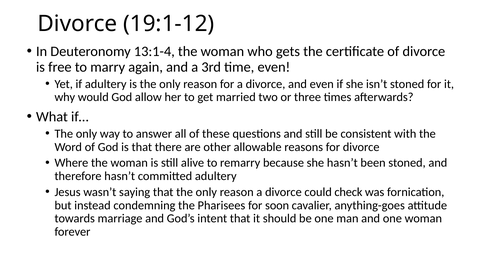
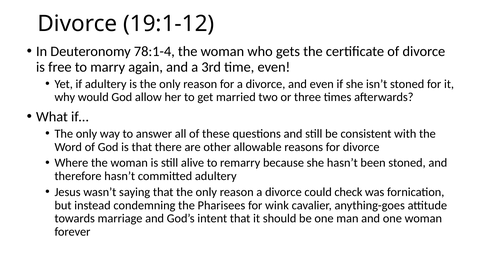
13:1-4: 13:1-4 -> 78:1-4 (154, 51)
soon: soon -> wink (277, 205)
